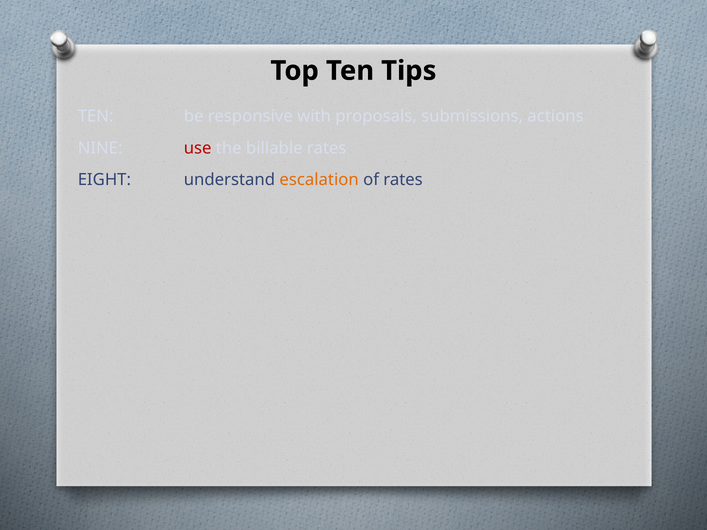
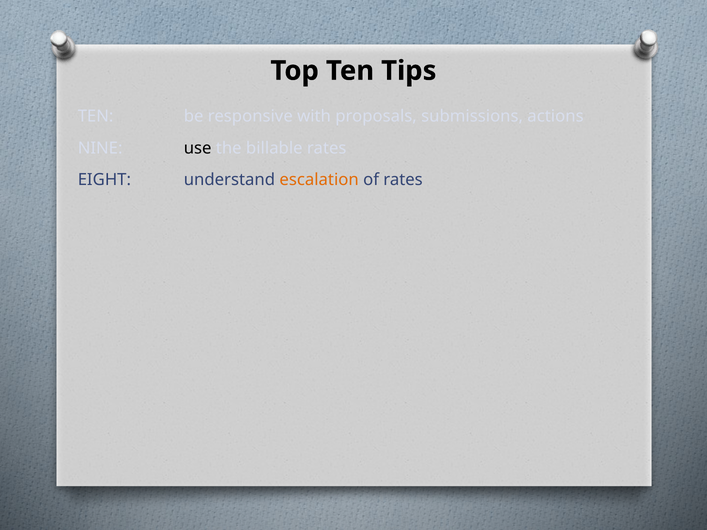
use colour: red -> black (198, 148)
